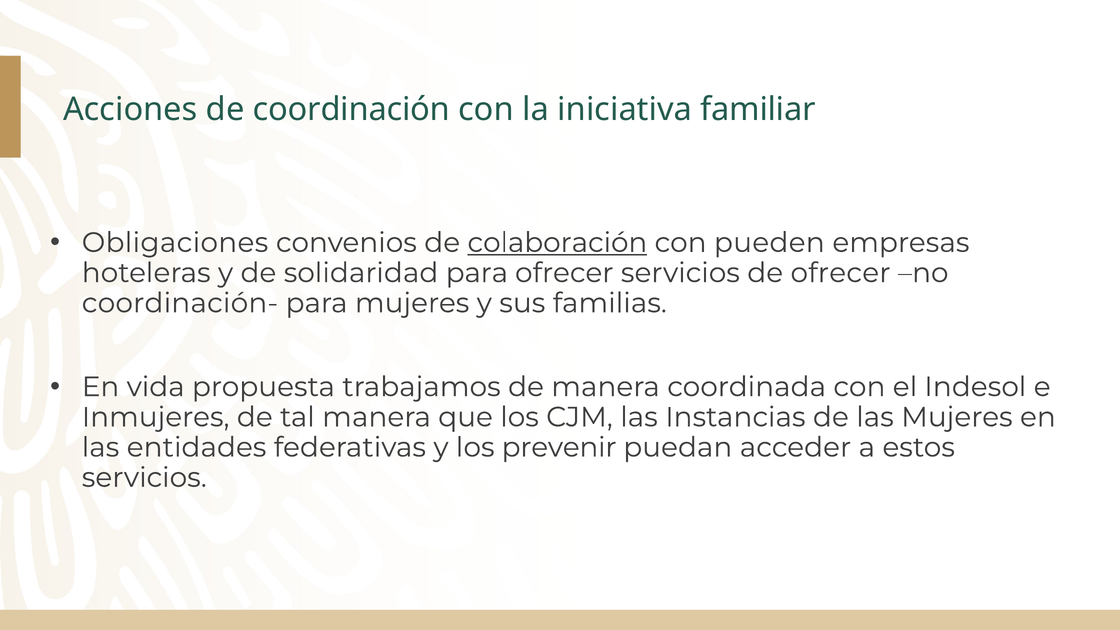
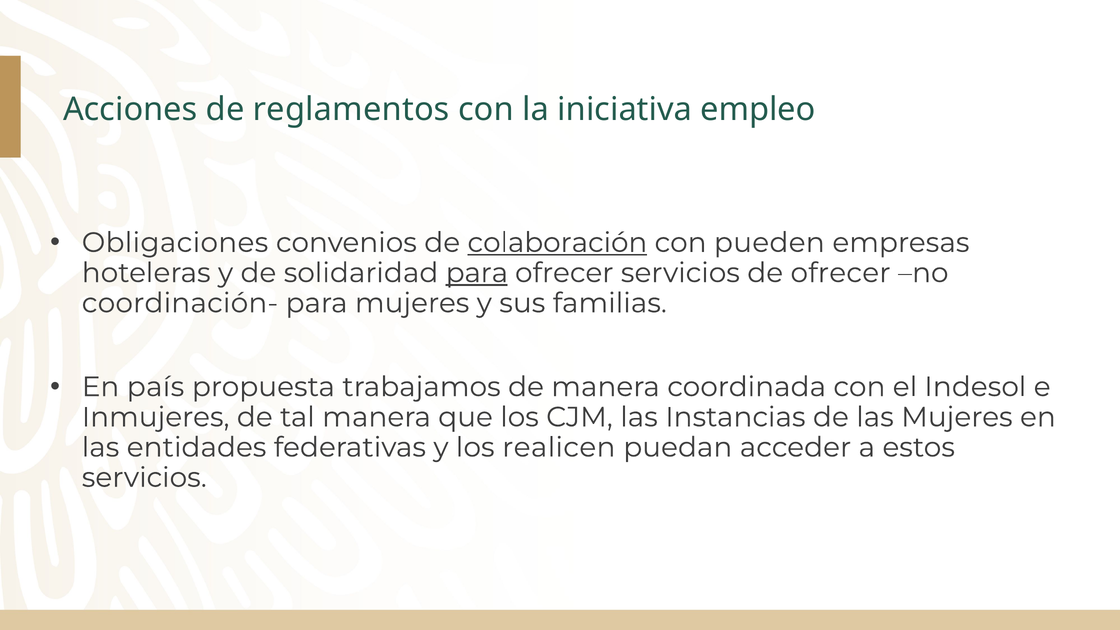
coordinación: coordinación -> reglamentos (351, 109)
familiar: familiar -> empleo (758, 109)
para underline: none -> present (477, 273)
vida: vida -> país (156, 387)
prevenir: prevenir -> realicen (559, 447)
